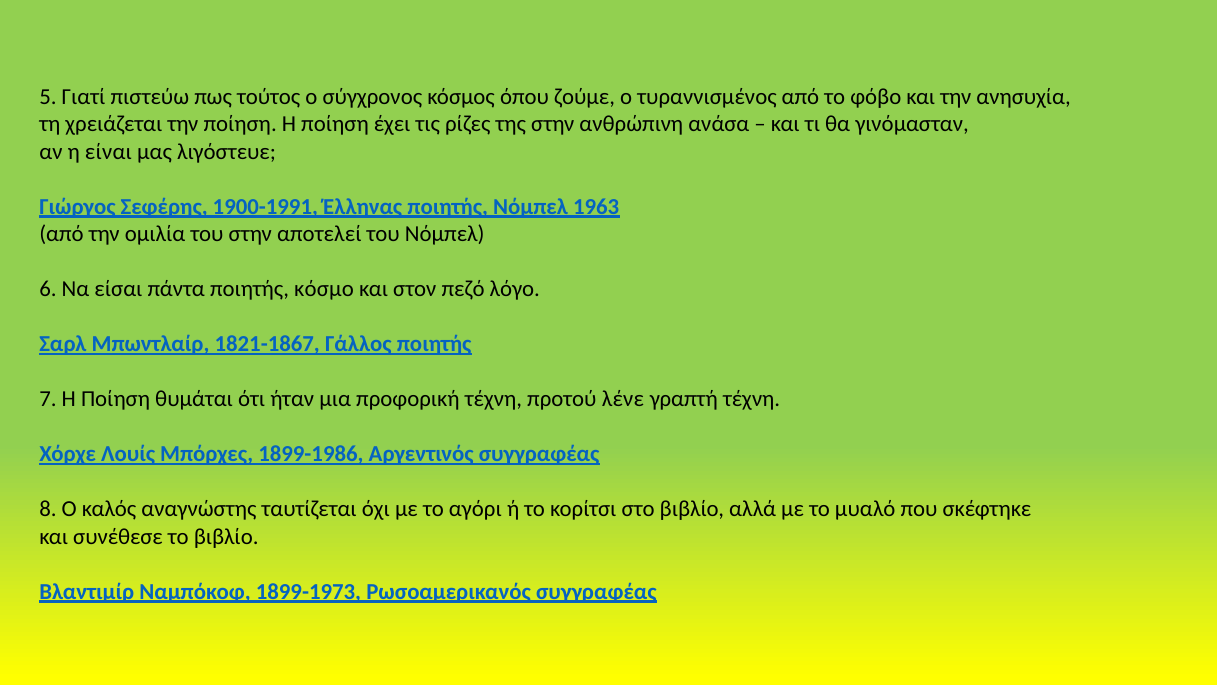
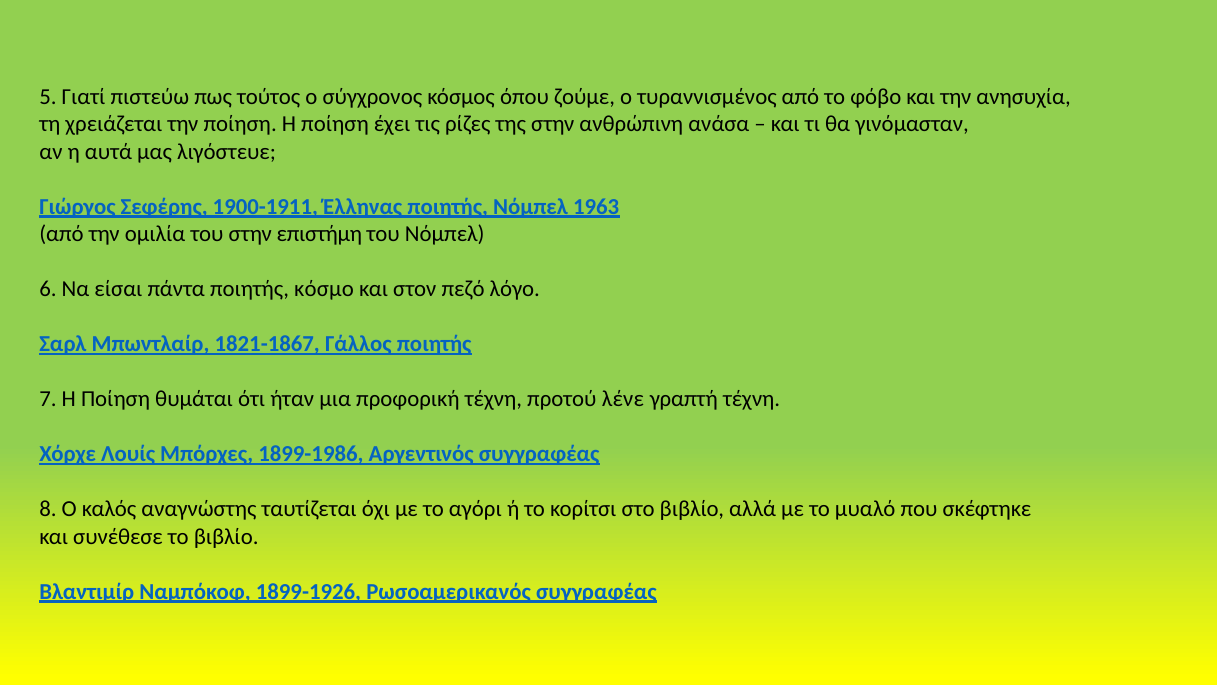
είναι: είναι -> αυτά (109, 152)
1900-1991: 1900-1991 -> 1900-1911 (265, 206)
αποτελεί: αποτελεί -> επιστήμη (319, 234)
1899-1973: 1899-1973 -> 1899-1926 (308, 591)
